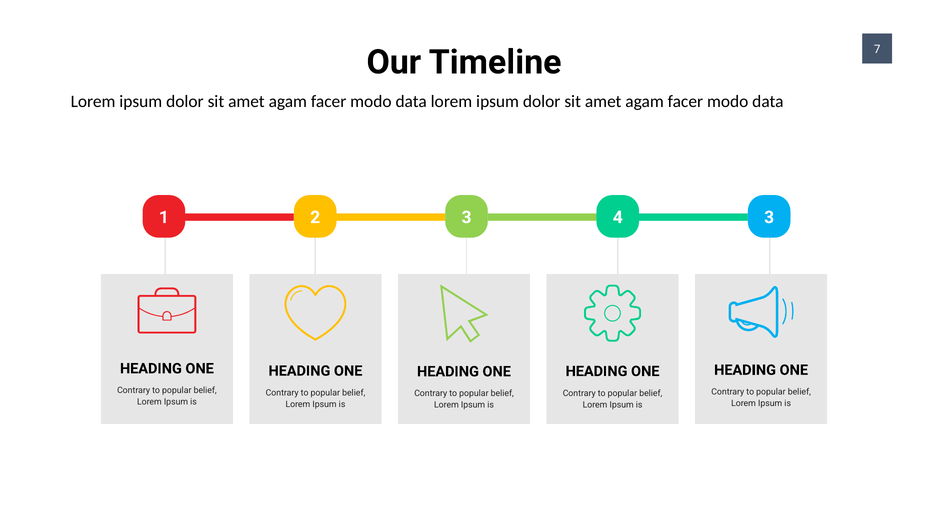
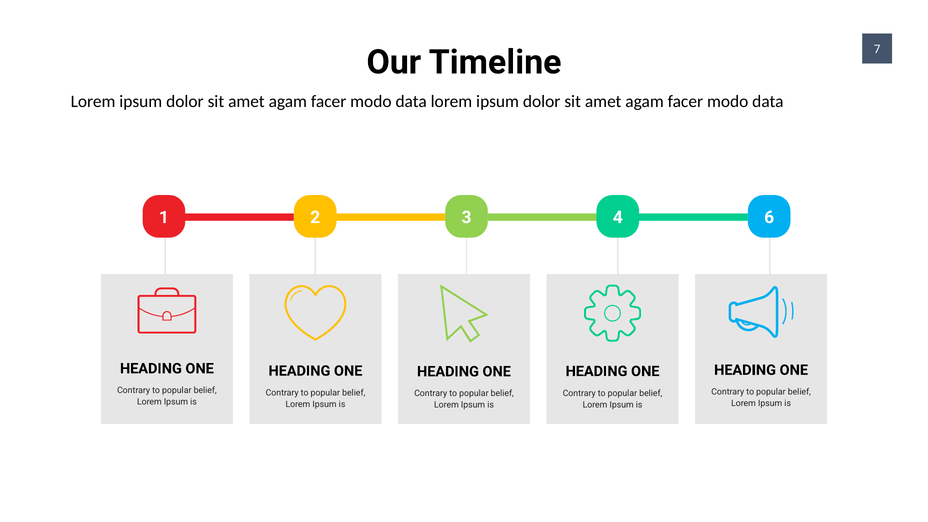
4 3: 3 -> 6 (769, 217)
